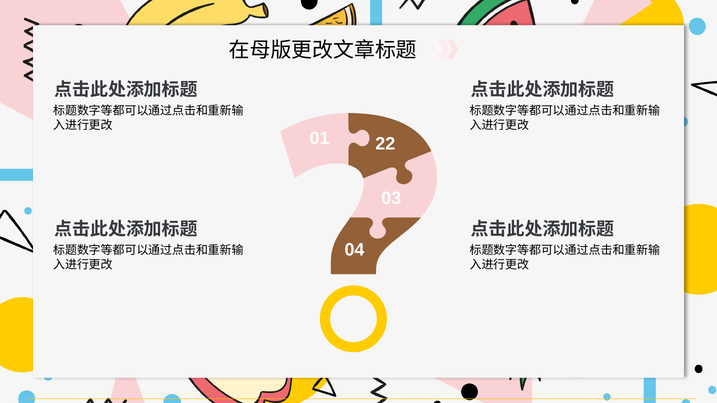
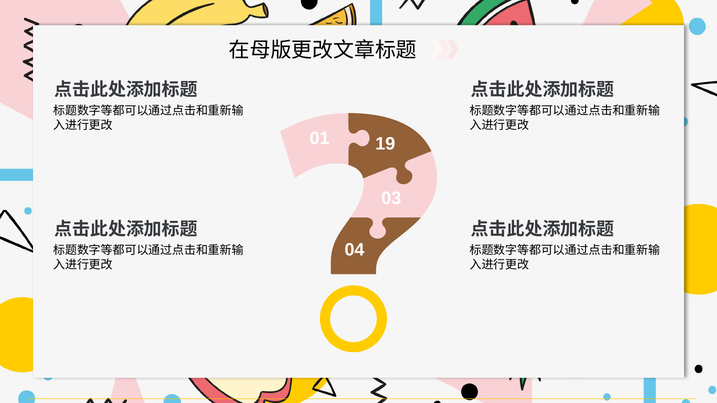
22: 22 -> 19 (385, 144)
